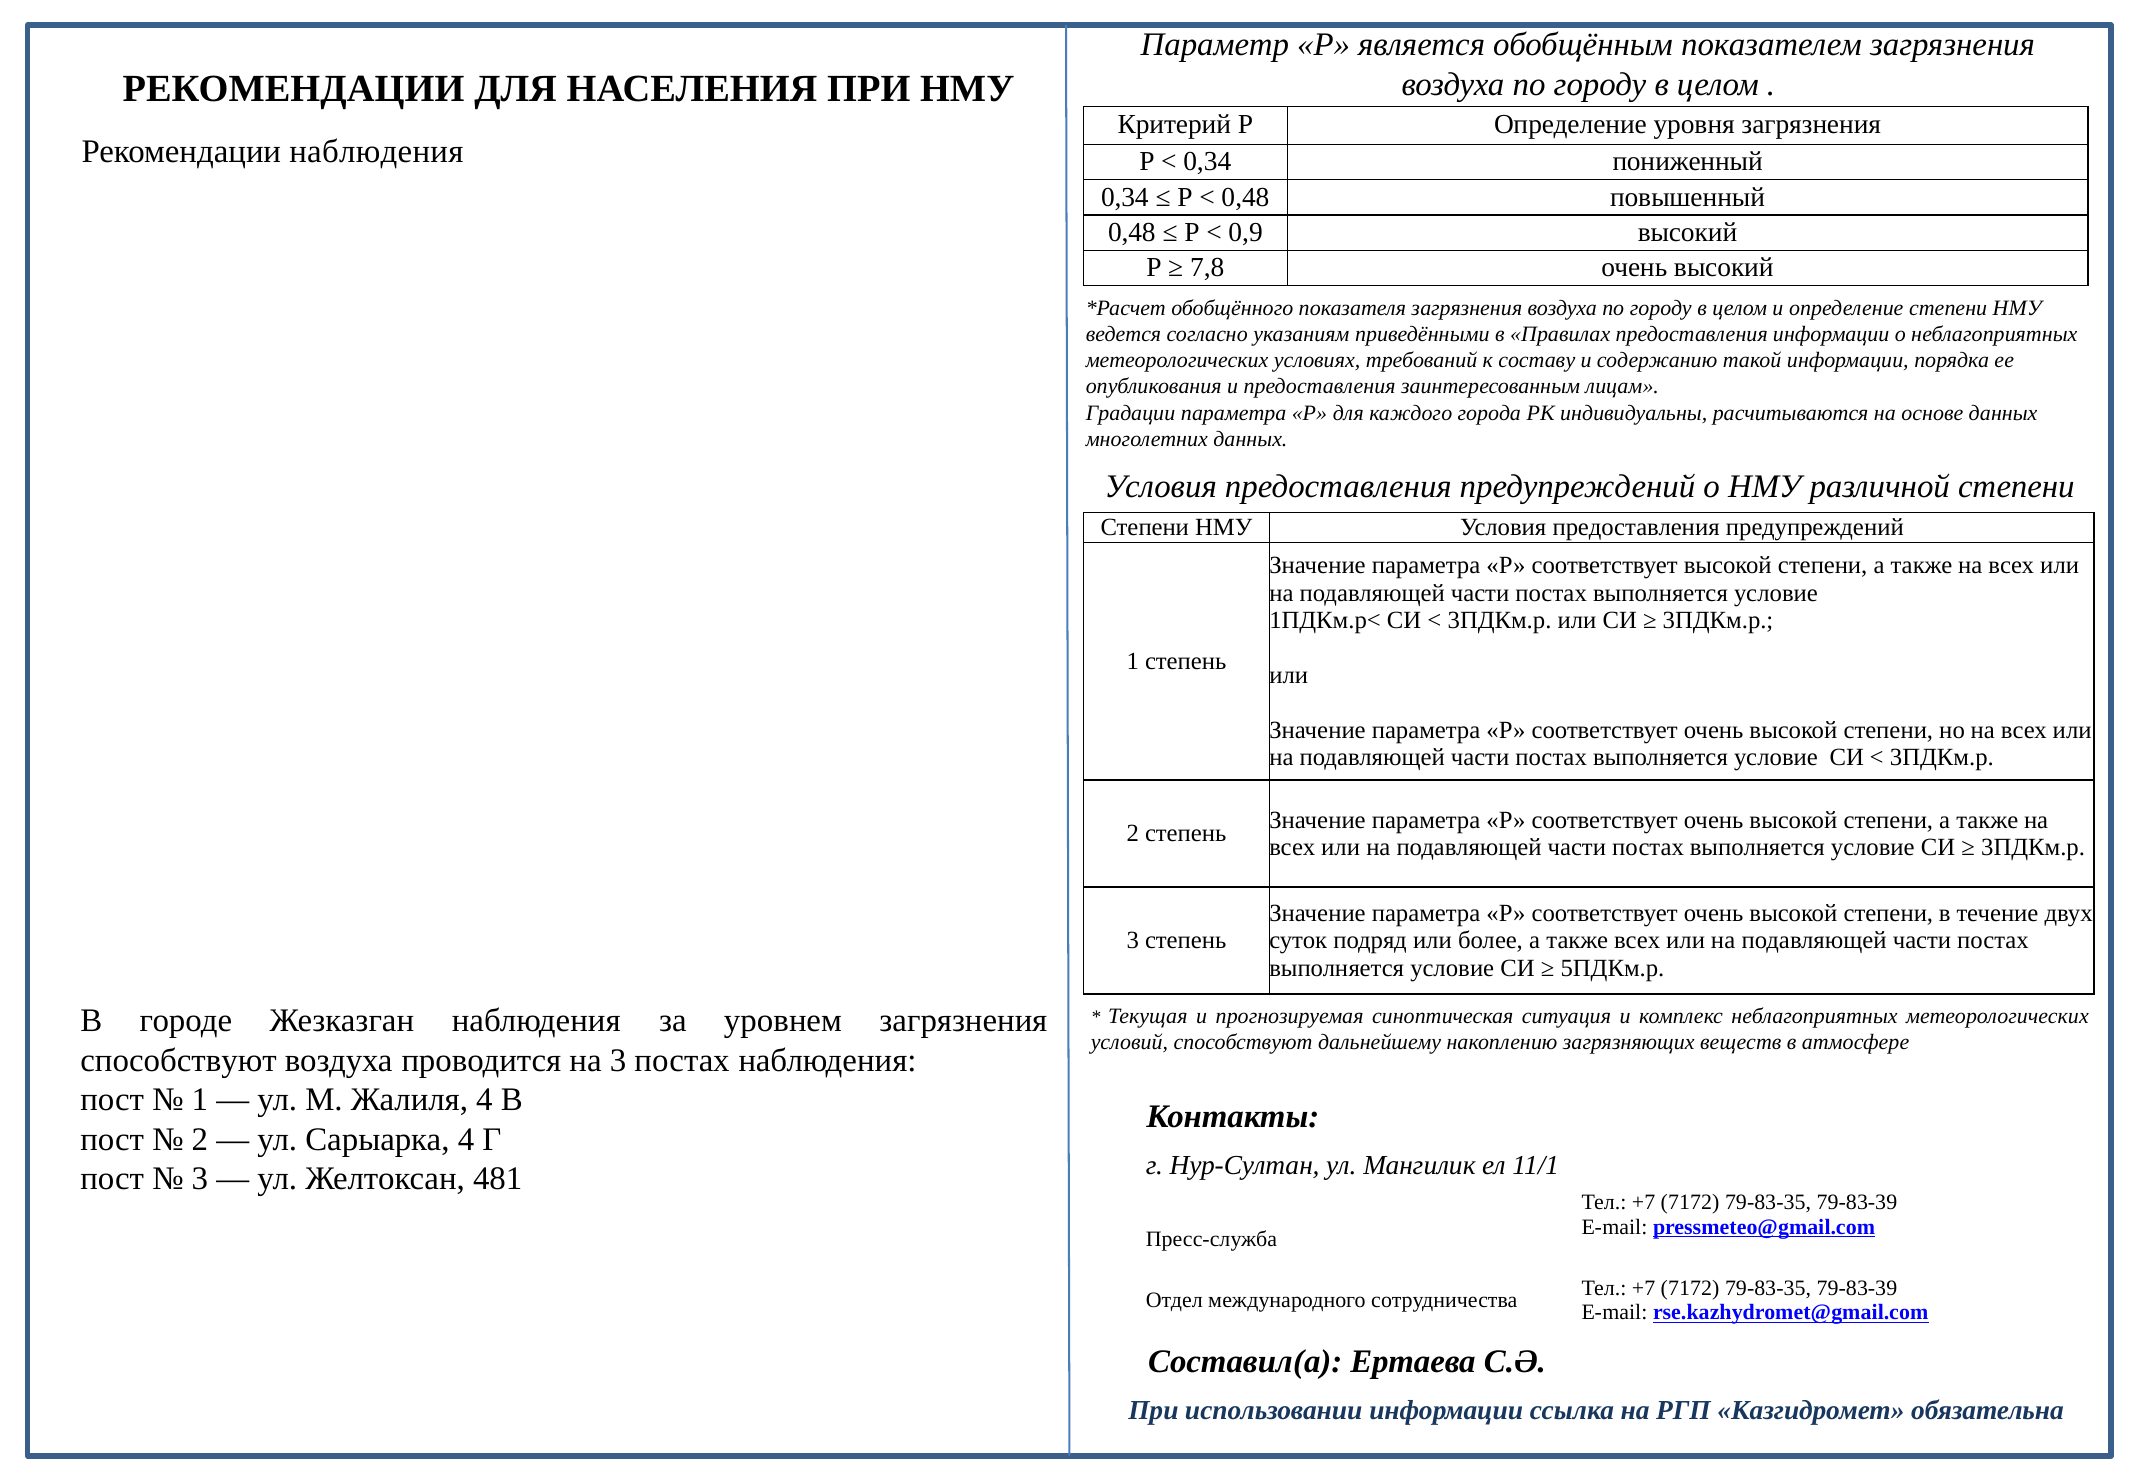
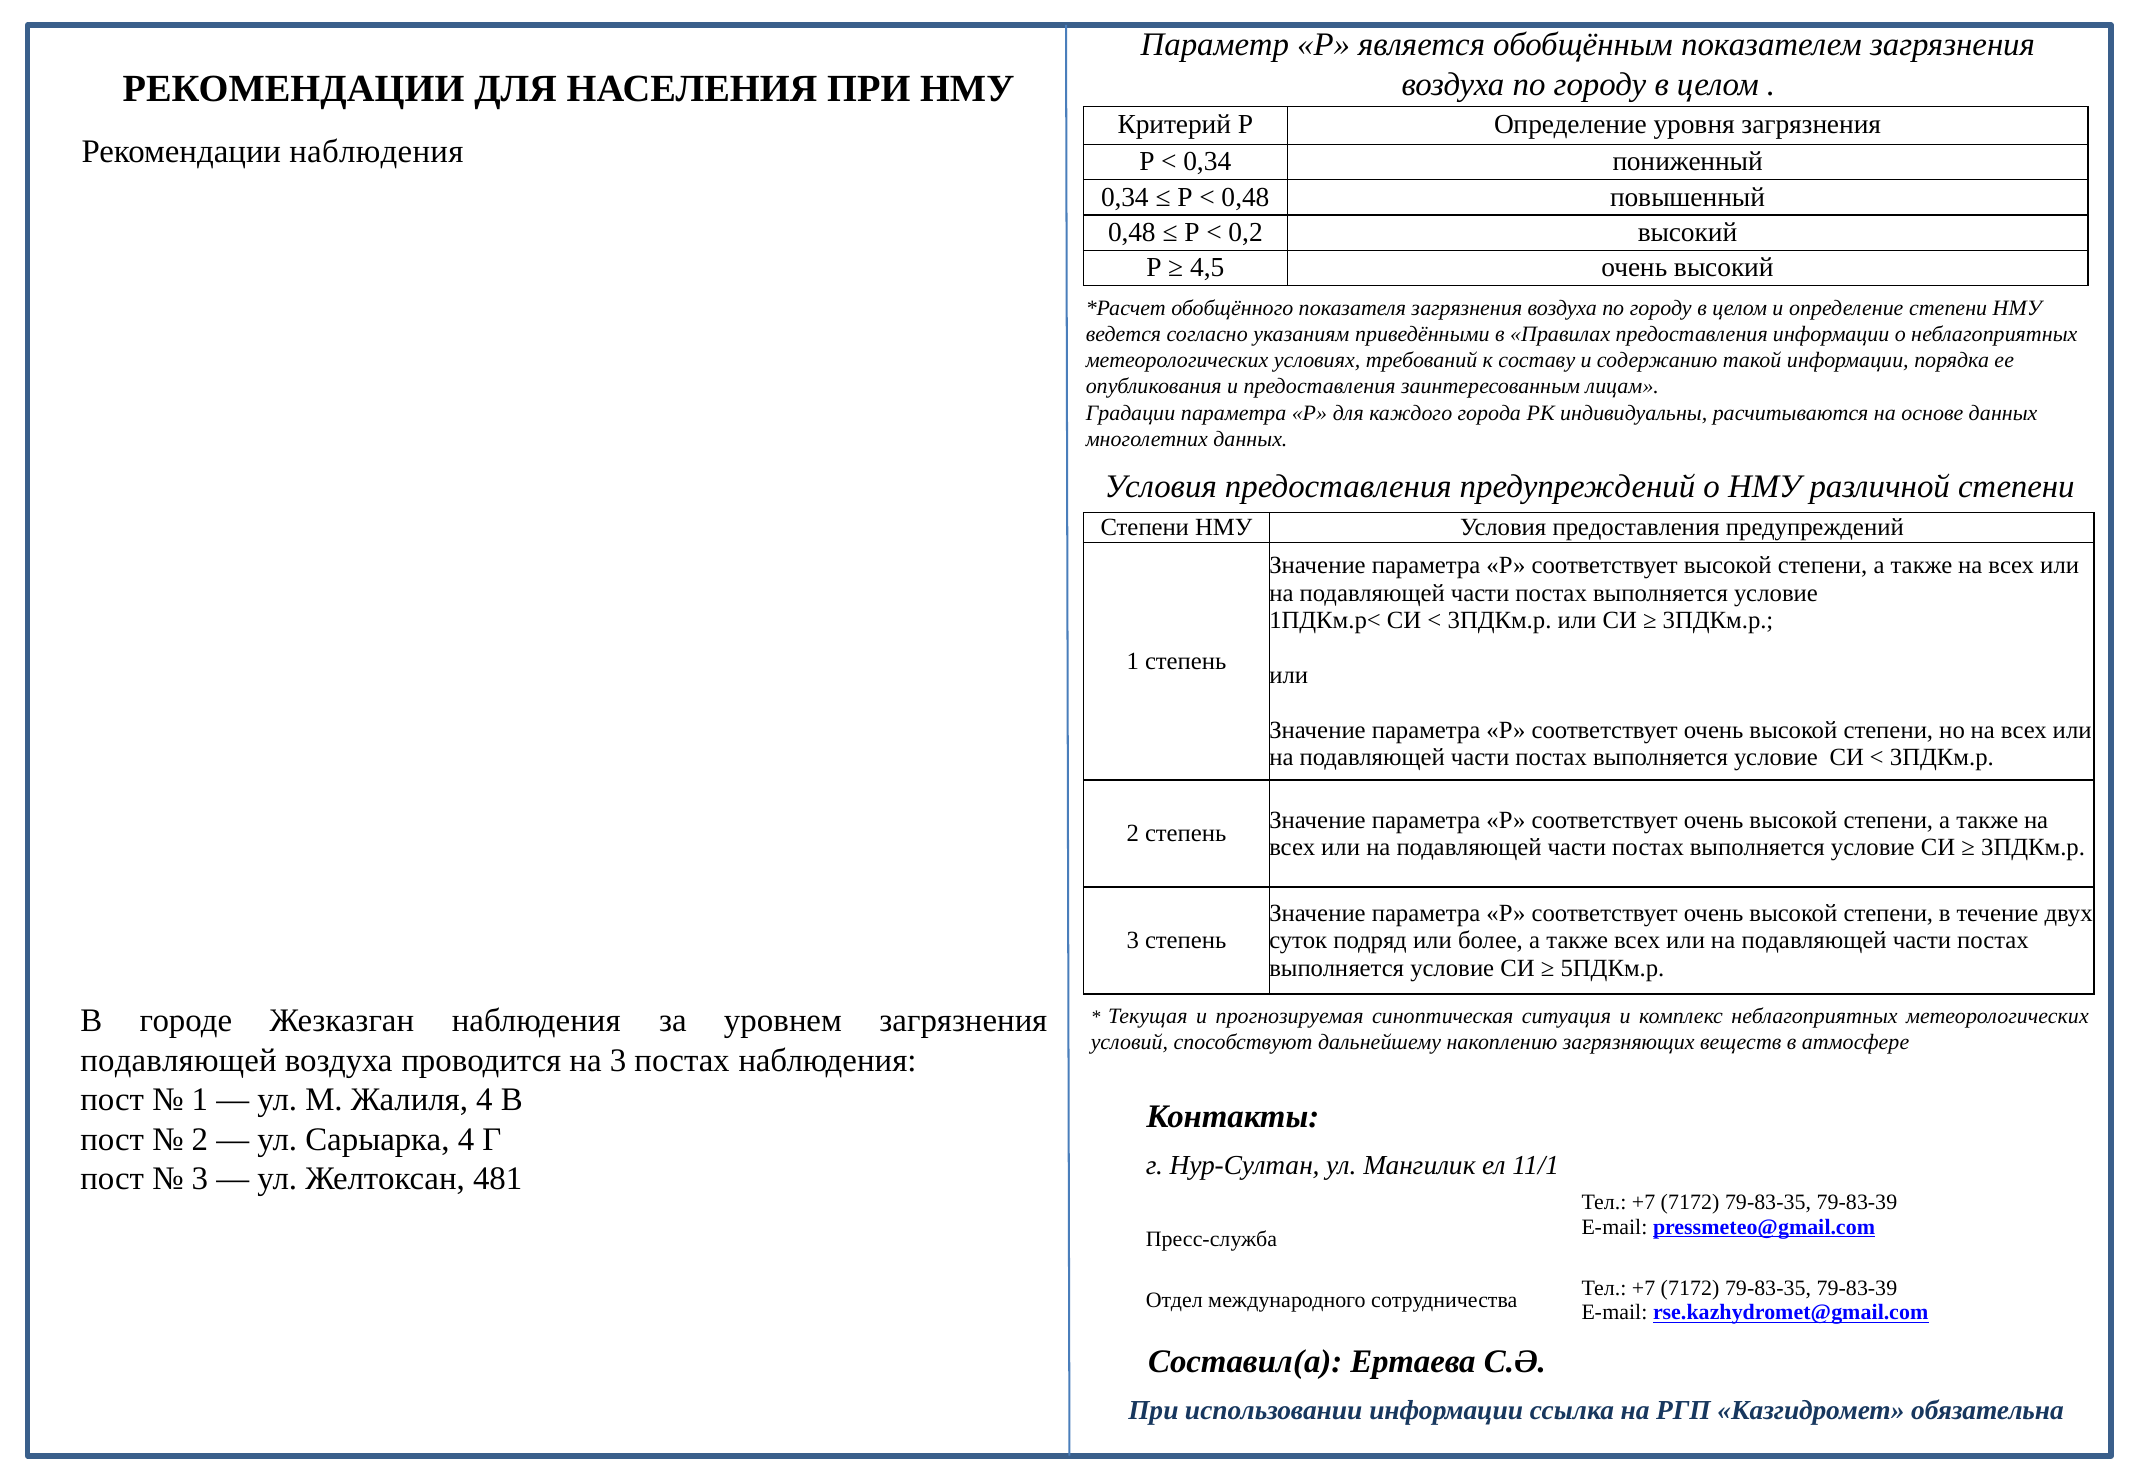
0,9: 0,9 -> 0,2 (1246, 232)
7,8: 7,8 -> 4,5 (1207, 268)
способствуют: способствуют -> подавляющей (179, 1060)
